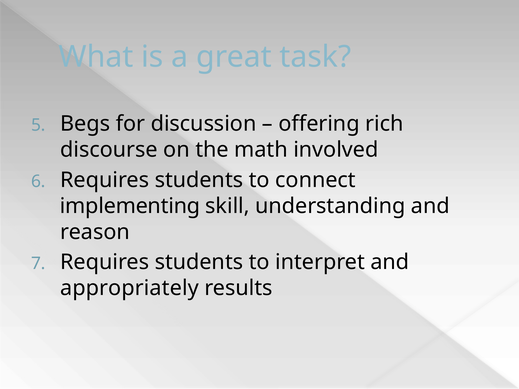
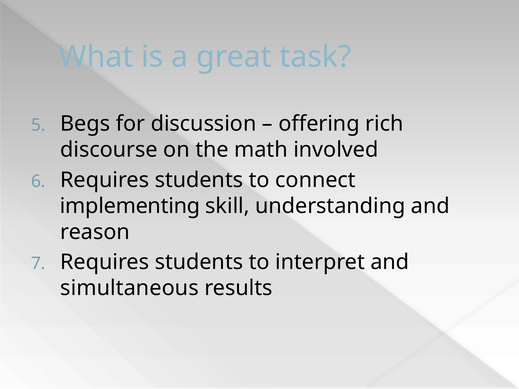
appropriately: appropriately -> simultaneous (129, 288)
